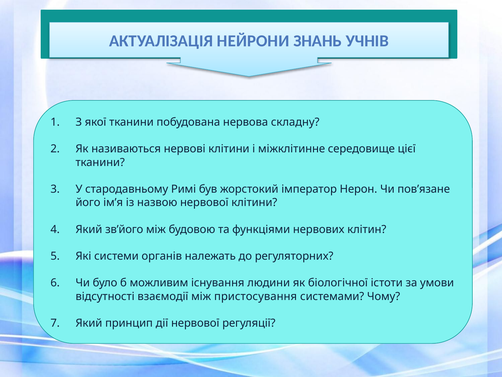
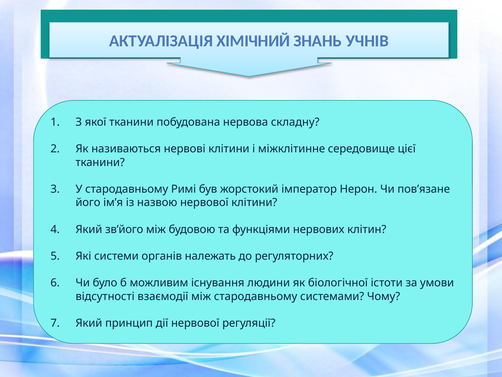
НЕЙРОНИ: НЕЙРОНИ -> ХІМІЧНИЙ (253, 41)
між пристосування: пристосування -> стародавньому (256, 296)
